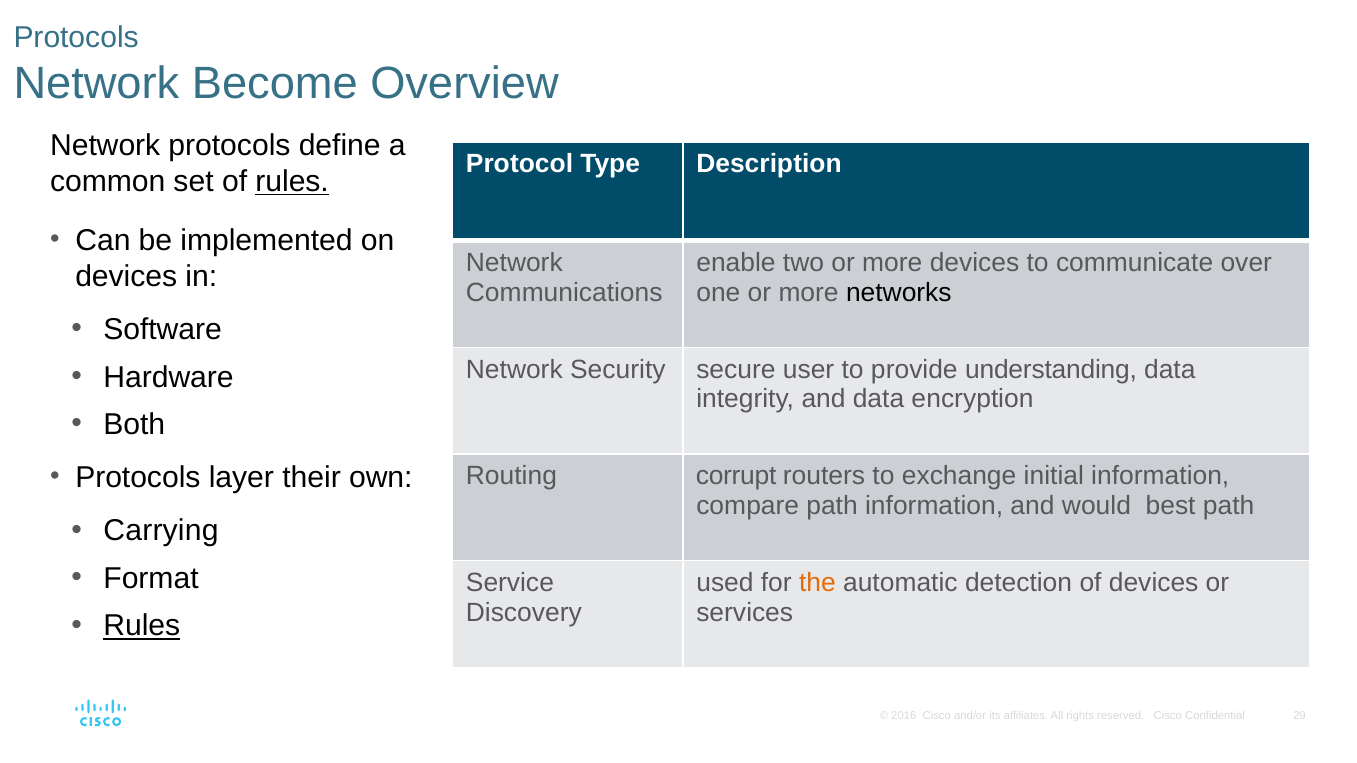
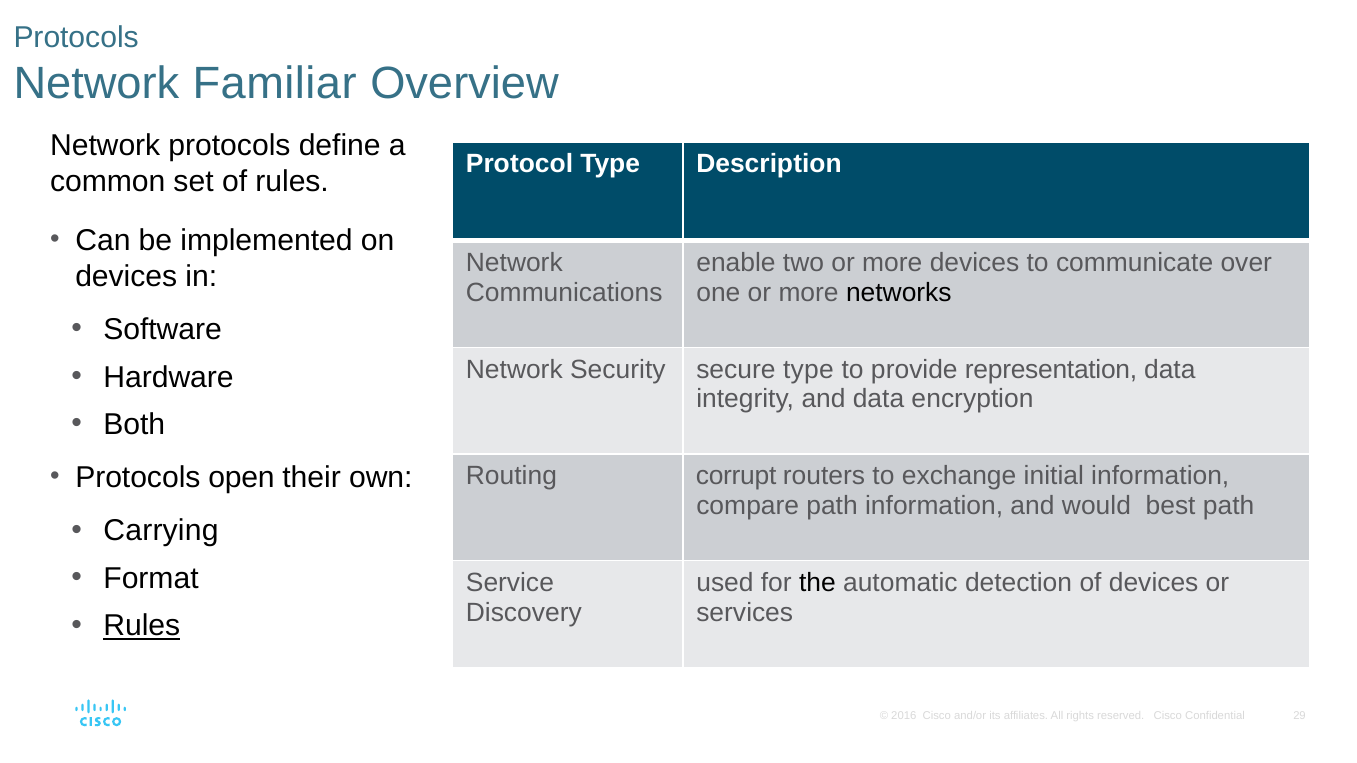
Become: Become -> Familiar (275, 84)
rules underline: present -> none (292, 182)
secure user: user -> type (808, 370)
understanding: understanding -> representation (1051, 370)
layer: layer -> open (242, 478)
the colour: orange -> black (817, 583)
